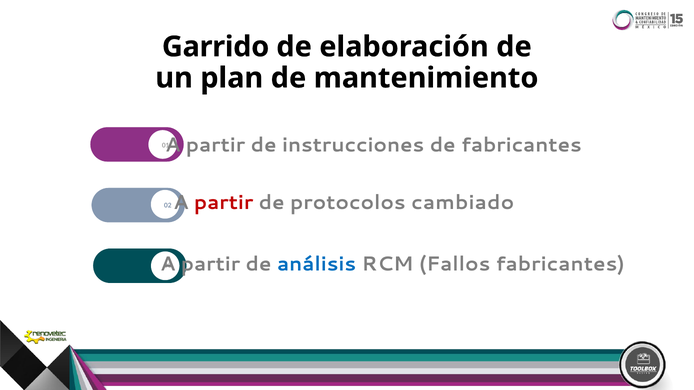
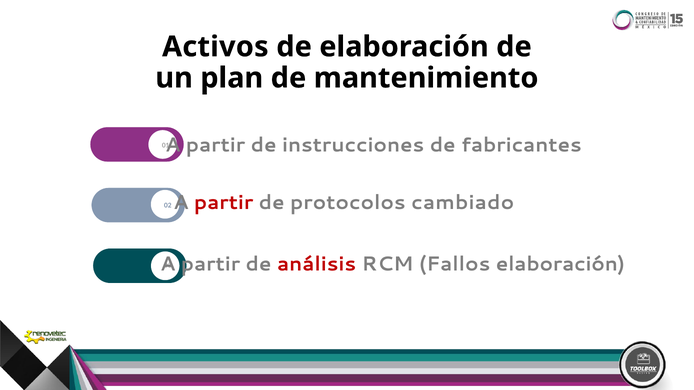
Garrido: Garrido -> Activos (215, 47)
análisis colour: blue -> red (317, 264)
Fallos fabricantes: fabricantes -> elaboración (560, 264)
